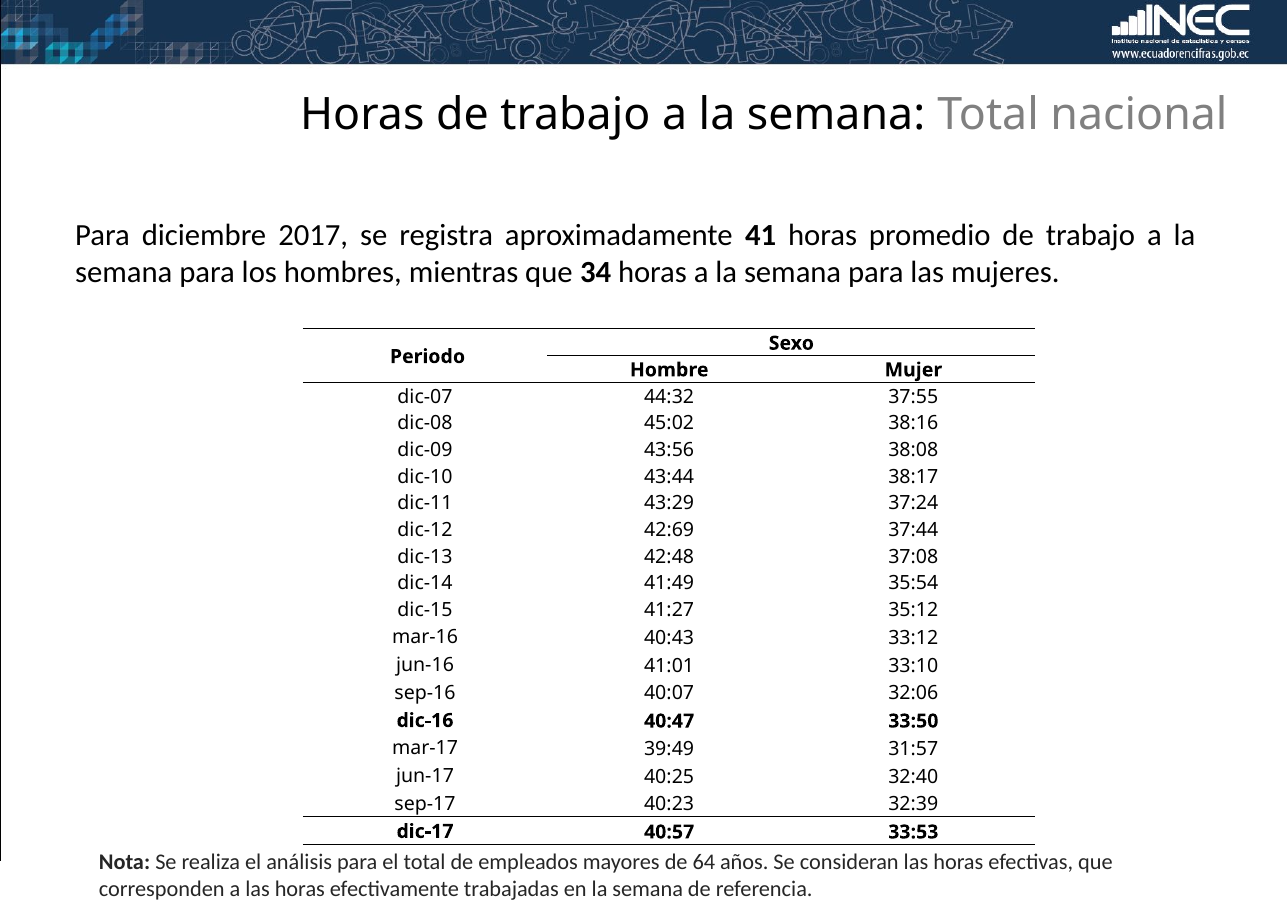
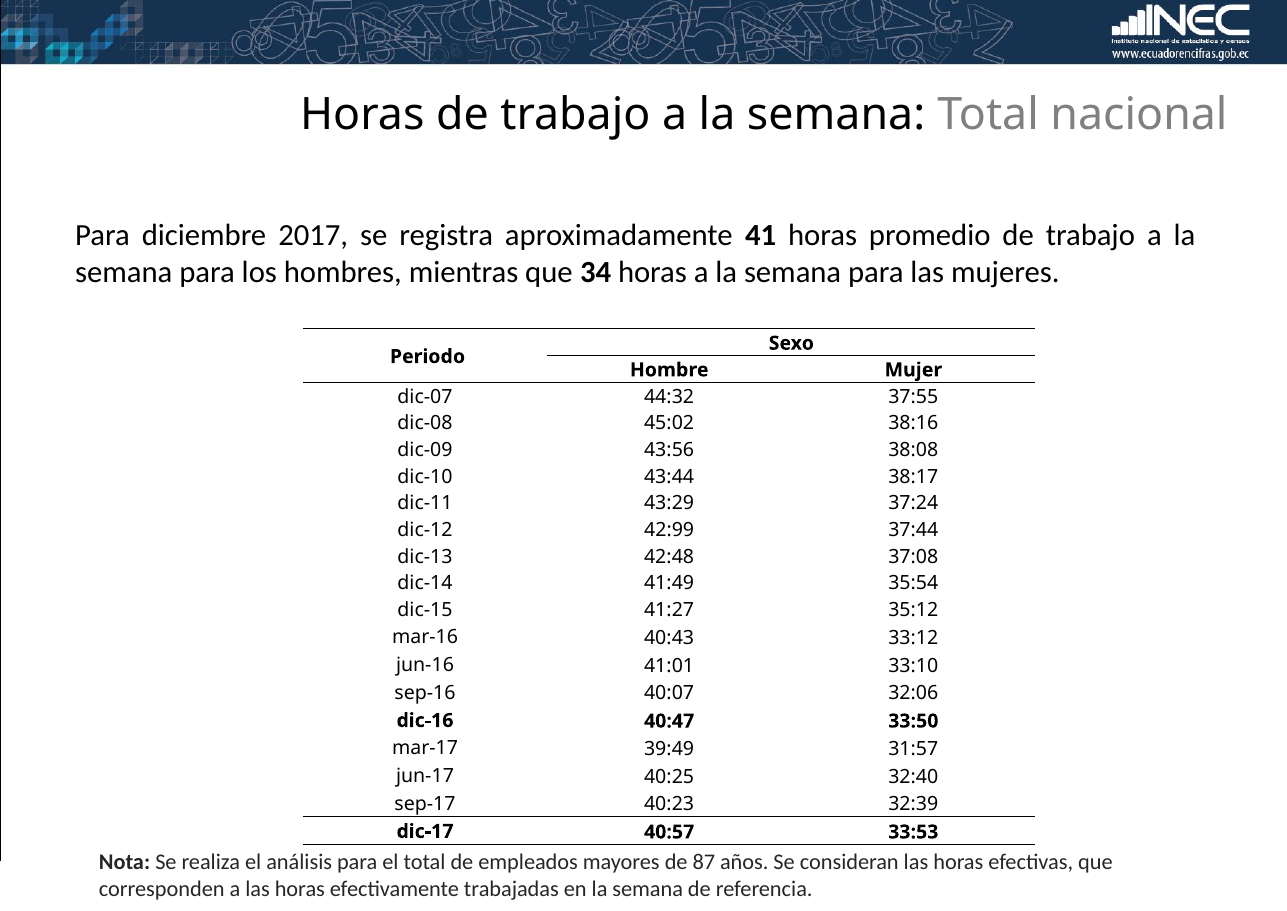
42:69: 42:69 -> 42:99 (669, 530)
64: 64 -> 87 (704, 862)
